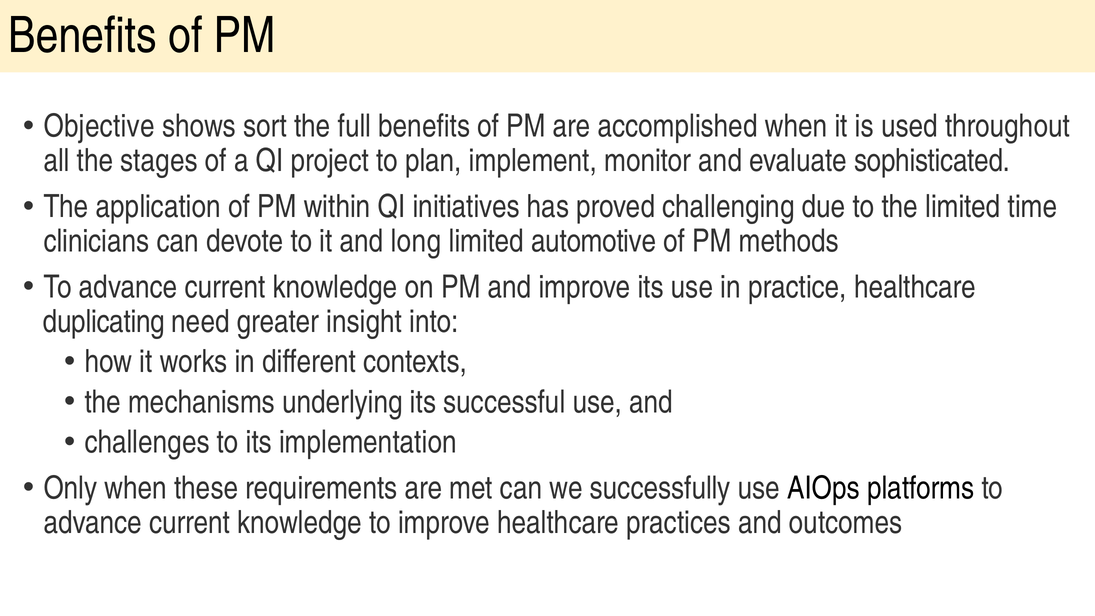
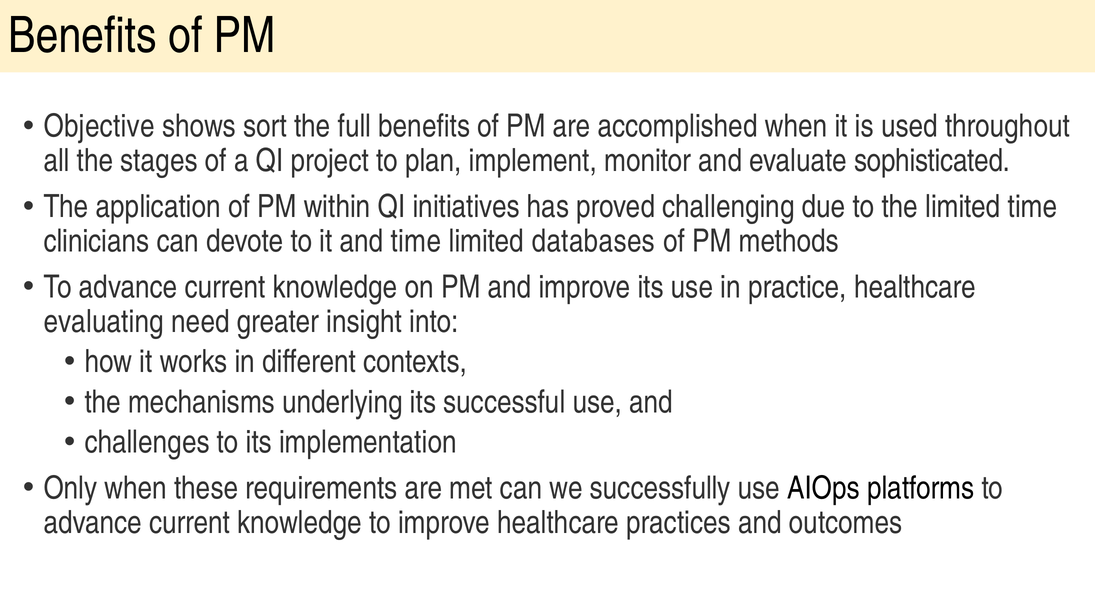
and long: long -> time (416, 241)
automotive: automotive -> databases (593, 241)
duplicating: duplicating -> evaluating (104, 322)
